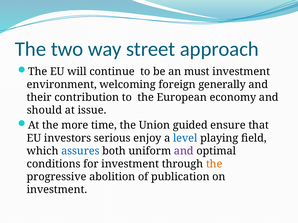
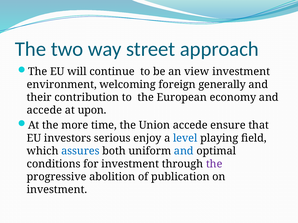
must: must -> view (197, 72)
should: should -> accede (44, 110)
issue: issue -> upon (92, 110)
Union guided: guided -> accede (190, 126)
and colour: purple -> blue (184, 151)
the colour: orange -> purple (214, 164)
